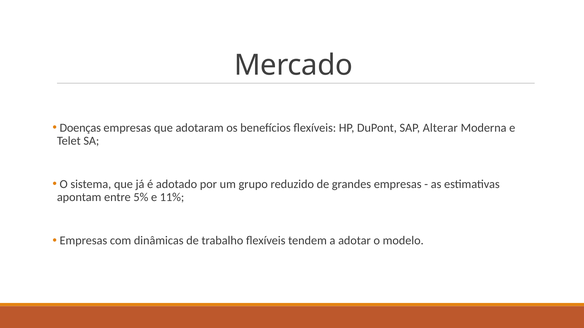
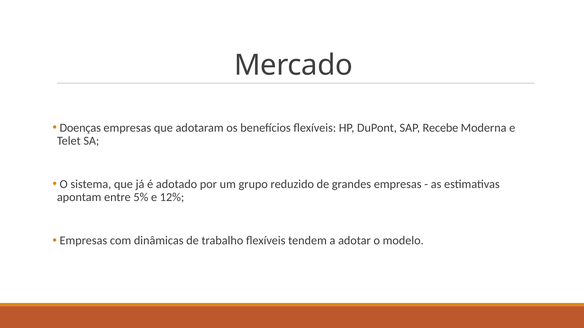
Alterar: Alterar -> Recebe (440, 128)
11%: 11% -> 12% (172, 198)
